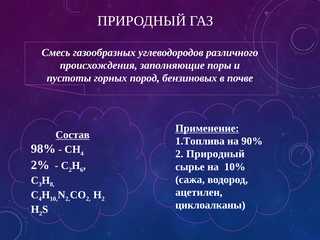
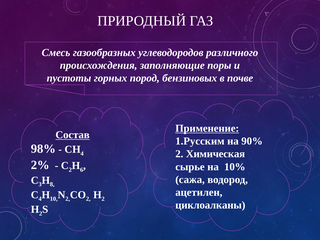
1.Топлива: 1.Топлива -> 1.Русским (200, 141)
2 Природный: Природный -> Химическая (215, 154)
